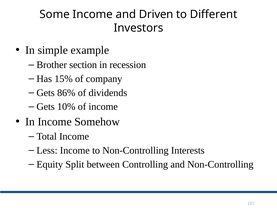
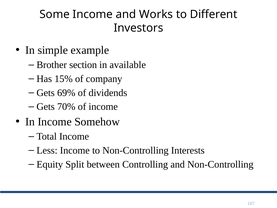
Driven: Driven -> Works (156, 14)
recession: recession -> available (128, 65)
86%: 86% -> 69% (66, 93)
10%: 10% -> 70% (66, 107)
